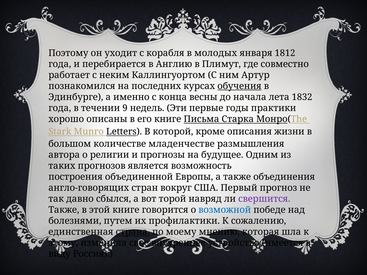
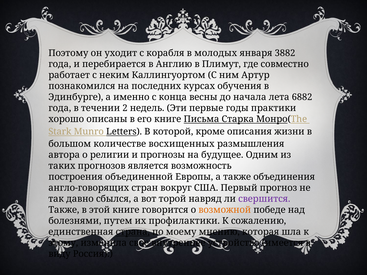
1812: 1812 -> 3882 (285, 53)
обучения underline: present -> none (239, 86)
1832: 1832 -> 6882 (302, 97)
9: 9 -> 2 (125, 108)
младенчестве: младенчестве -> восхищенных (182, 144)
возможной colour: blue -> orange (225, 210)
